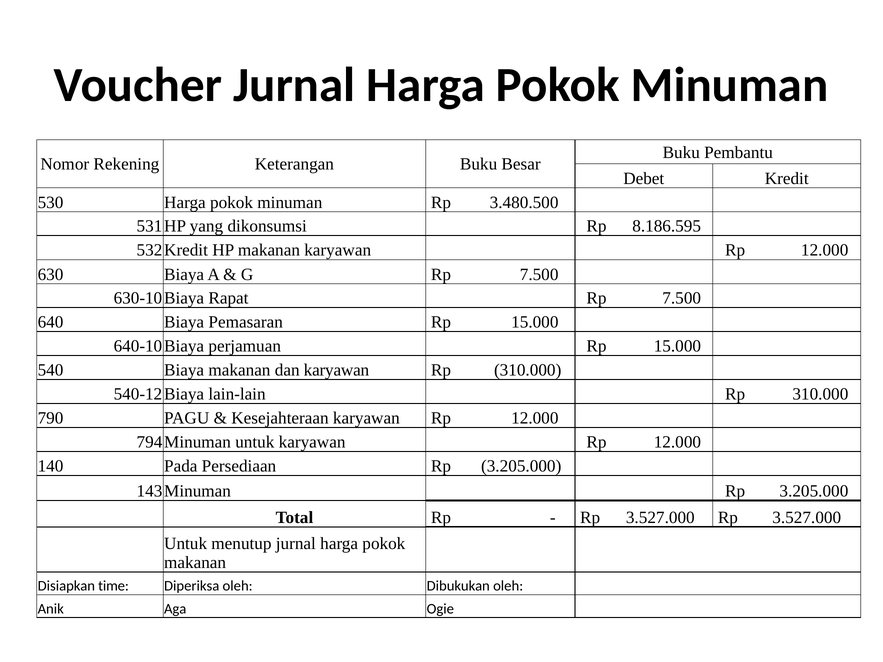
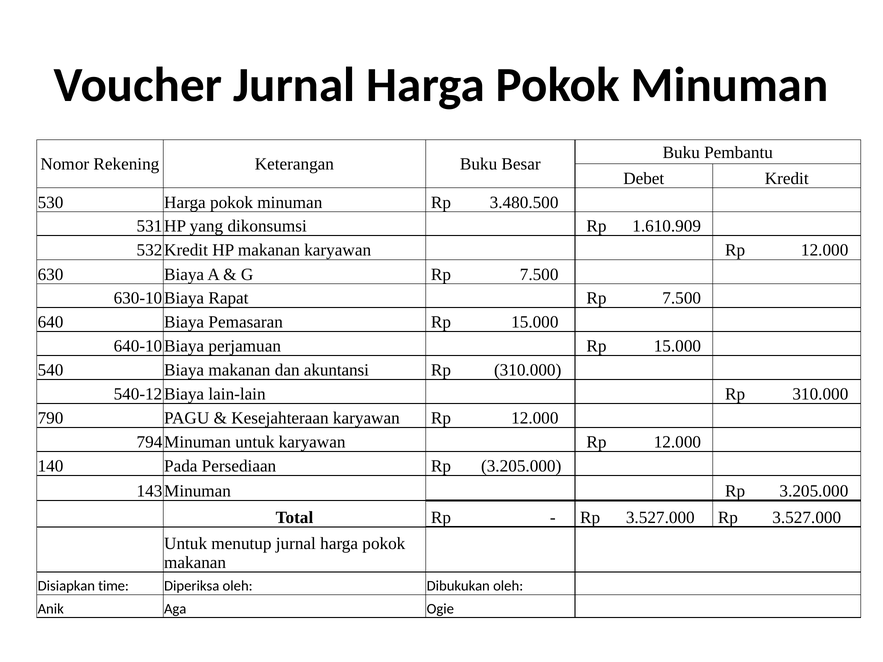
8.186.595: 8.186.595 -> 1.610.909 (667, 226)
dan karyawan: karyawan -> akuntansi (336, 370)
